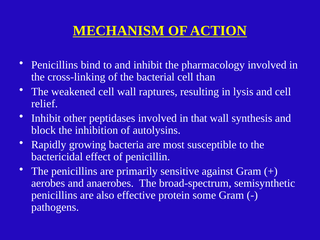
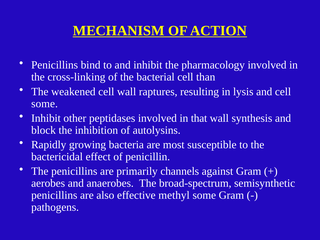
relief: relief -> some (45, 104)
sensitive: sensitive -> channels (180, 171)
protein: protein -> methyl (174, 195)
